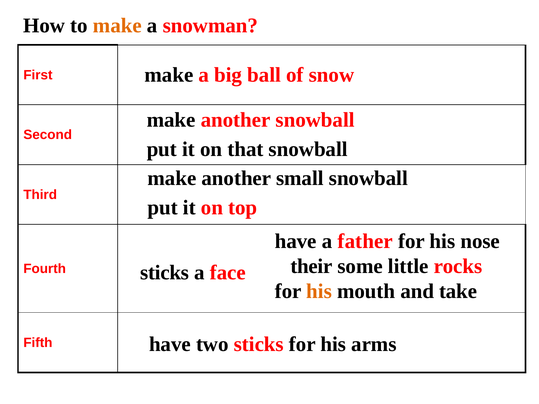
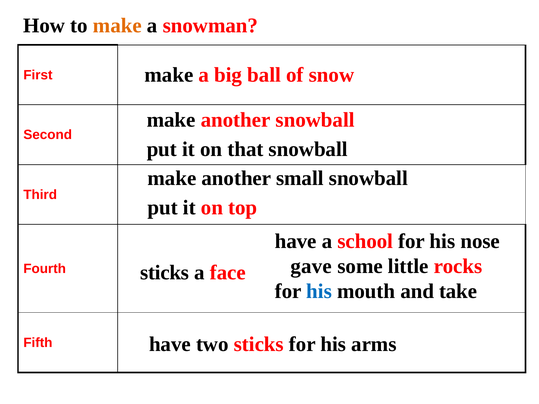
father: father -> school (365, 241)
their: their -> gave (311, 266)
his colour: orange -> blue (319, 292)
